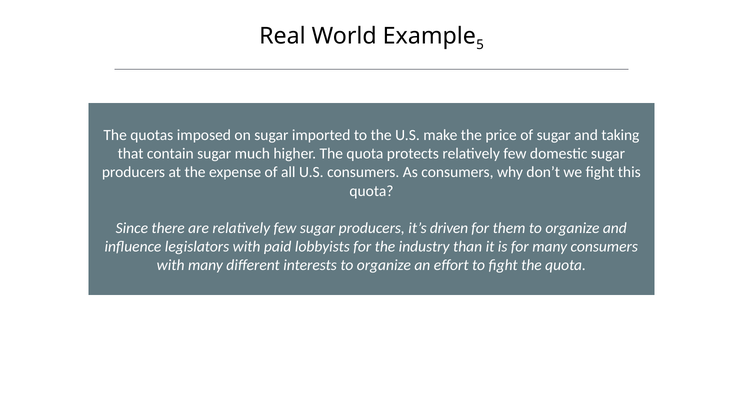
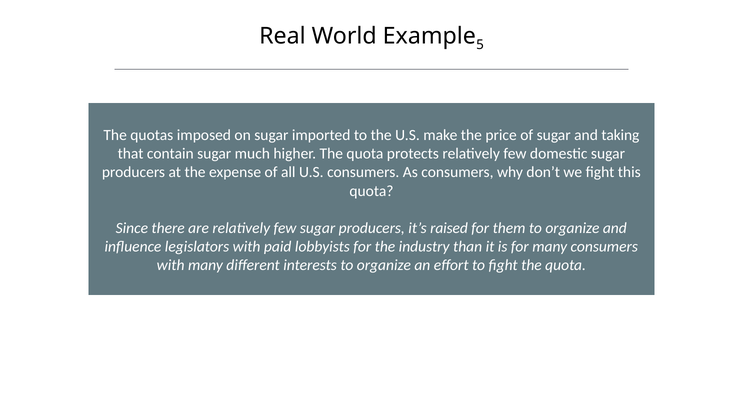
driven: driven -> raised (449, 228)
